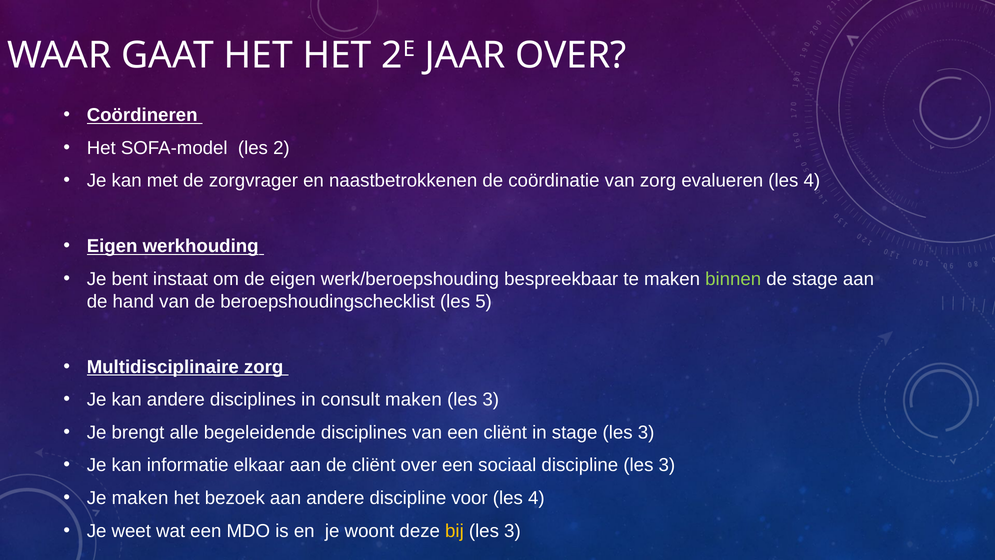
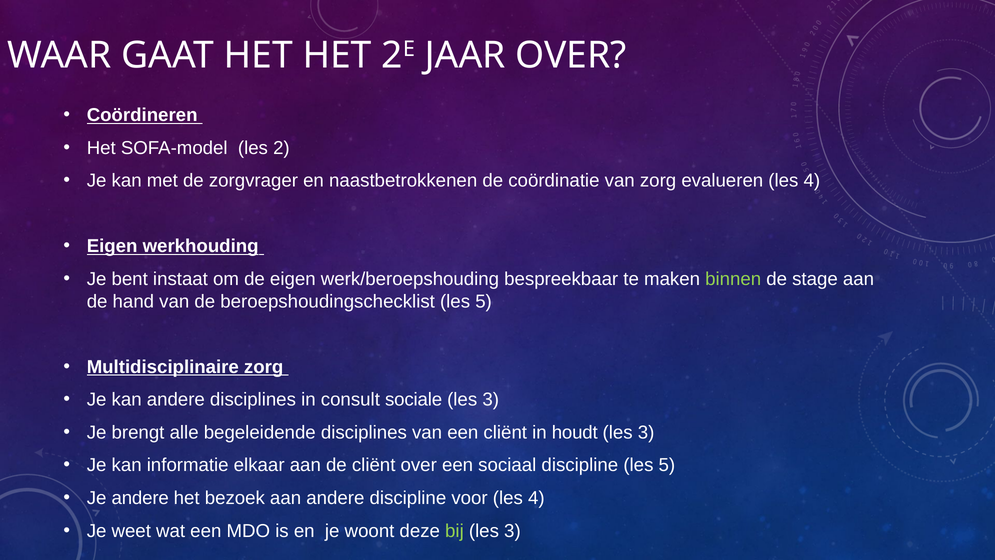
consult maken: maken -> sociale (414, 400)
in stage: stage -> houdt (575, 432)
discipline les 3: 3 -> 5 (667, 465)
Je maken: maken -> andere (140, 498)
bij colour: yellow -> light green (454, 531)
